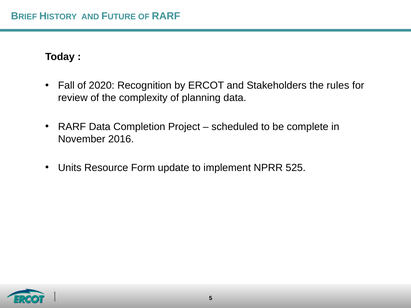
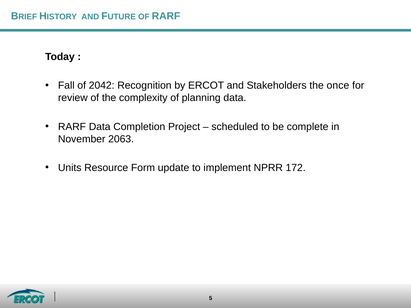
2020: 2020 -> 2042 (102, 86)
rules: rules -> once (338, 86)
2016: 2016 -> 2063 (121, 139)
525: 525 -> 172 (296, 168)
